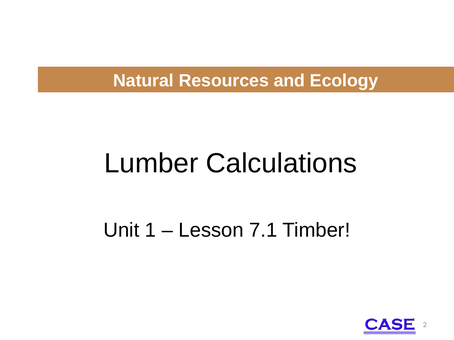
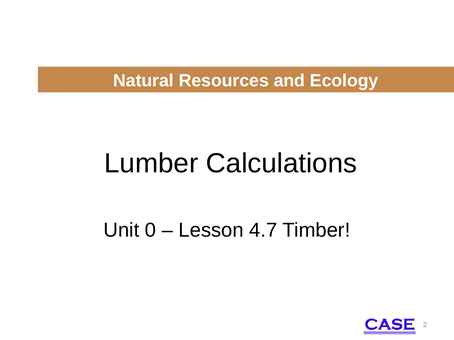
1: 1 -> 0 (151, 231)
7.1: 7.1 -> 4.7 (263, 231)
